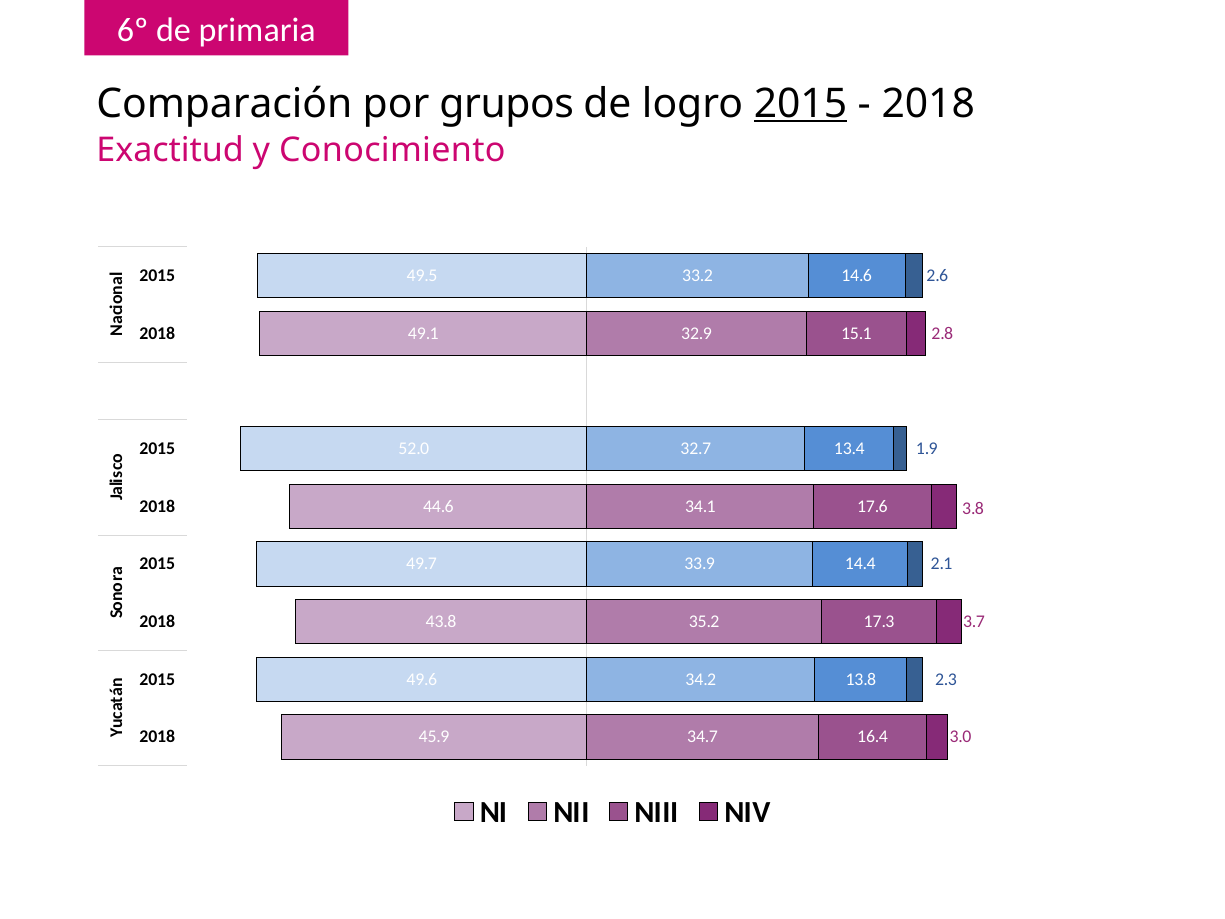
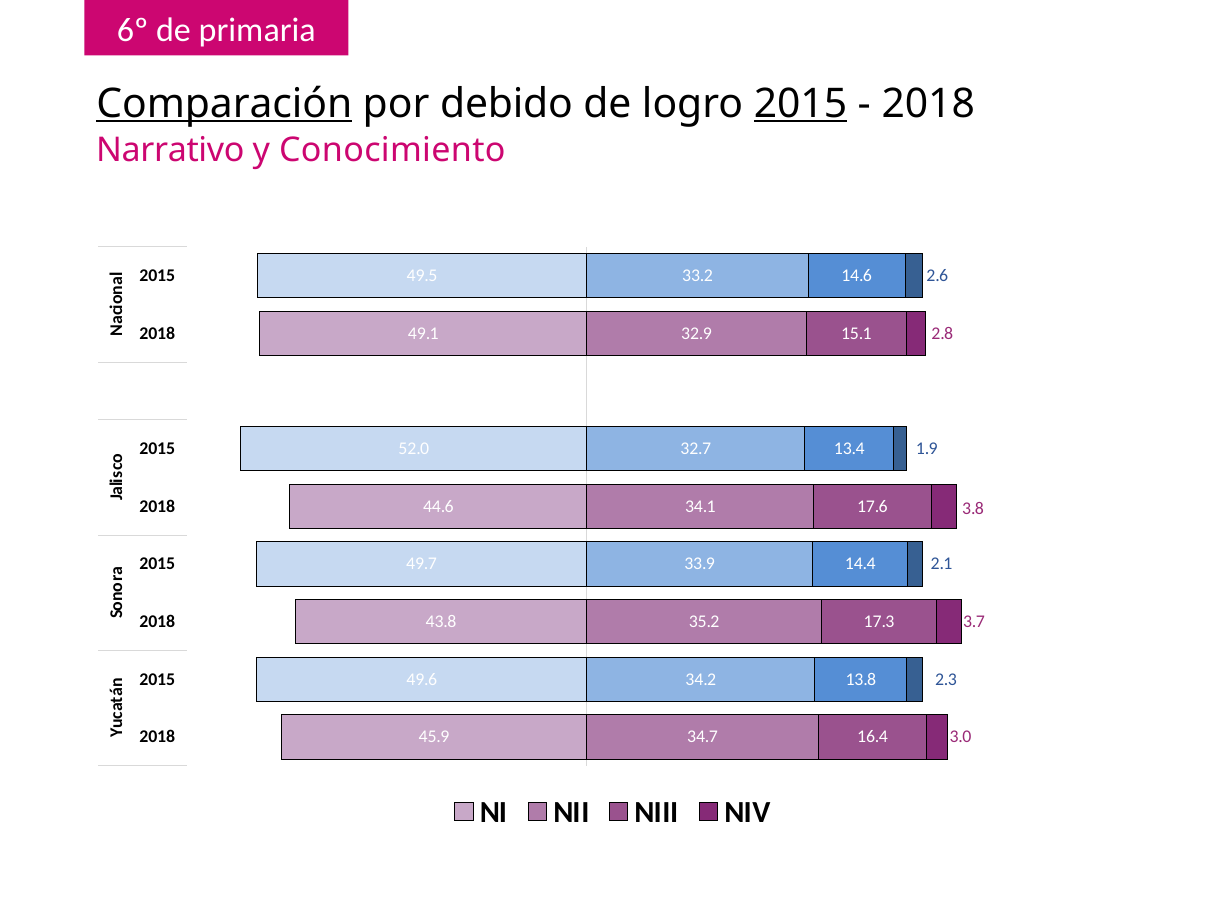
Comparación underline: none -> present (224, 104)
grupos: grupos -> debido (507, 104)
Exactitud: Exactitud -> Narrativo (170, 151)
